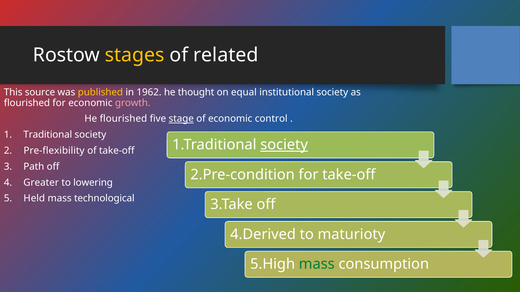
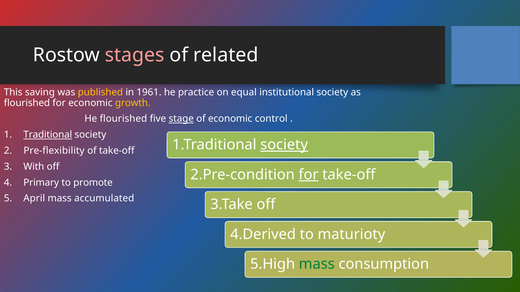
stages colour: yellow -> pink (135, 55)
source: source -> saving (40, 92)
1962: 1962 -> 1961 (149, 92)
thought: thought -> practice (196, 92)
growth colour: pink -> yellow (133, 103)
Traditional underline: none -> present (48, 135)
Path: Path -> With (34, 167)
for underline: none -> present (309, 175)
Greater: Greater -> Primary (41, 183)
lowering: lowering -> promote (93, 183)
Held: Held -> April (34, 199)
technological: technological -> accumulated (104, 199)
